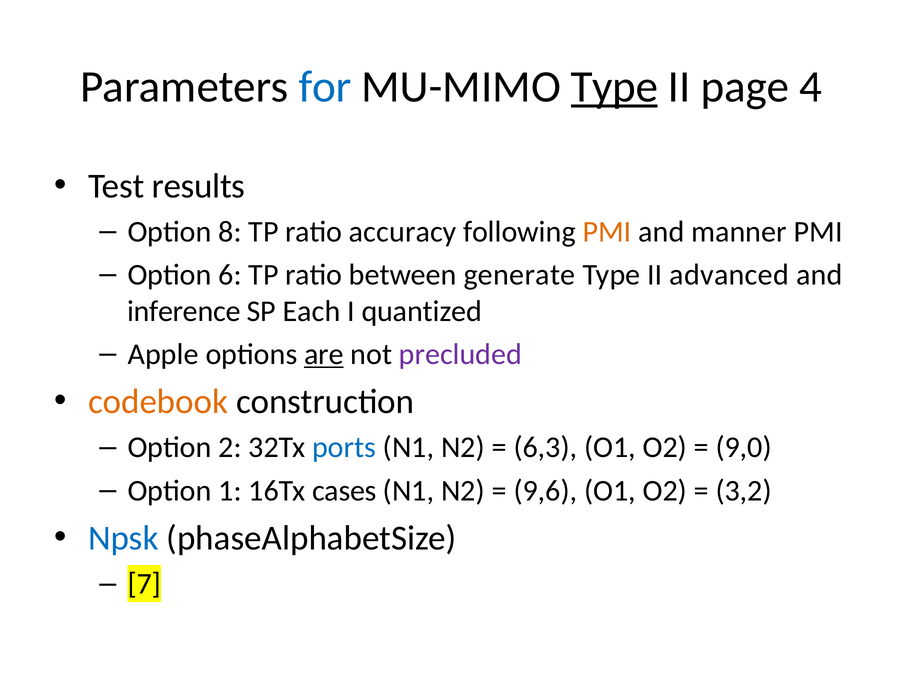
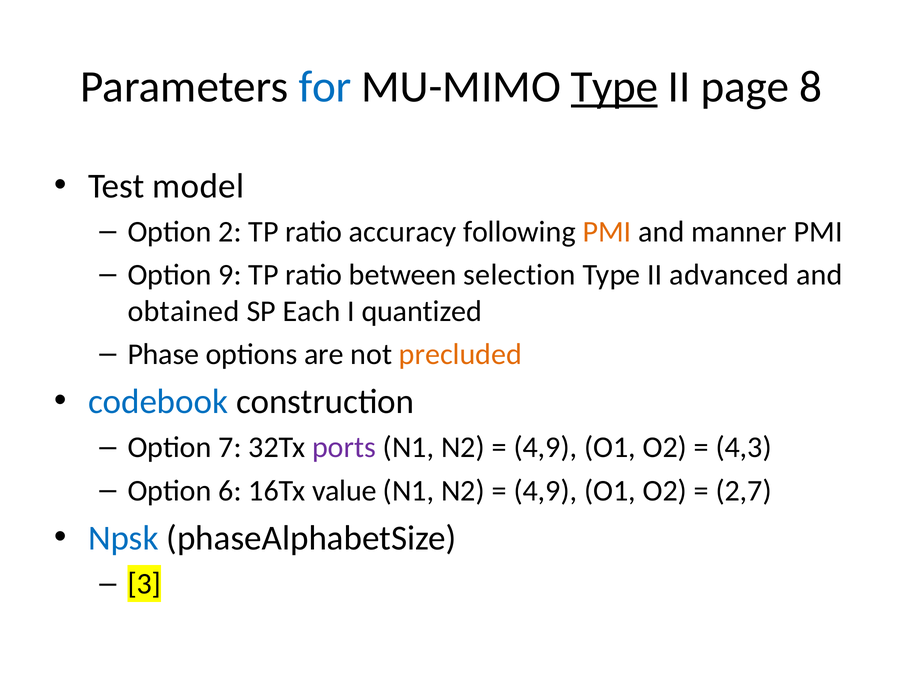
4: 4 -> 8 (811, 87)
results: results -> model (198, 186)
8: 8 -> 2 (230, 232)
6: 6 -> 9 (230, 275)
generate: generate -> selection (520, 275)
inference: inference -> obtained (183, 311)
Apple: Apple -> Phase (163, 354)
are underline: present -> none (324, 354)
precluded colour: purple -> orange (460, 354)
codebook colour: orange -> blue (158, 402)
2: 2 -> 7 (230, 448)
ports colour: blue -> purple (344, 448)
6,3: 6,3 -> 4,9 (545, 448)
9,0: 9,0 -> 4,3 (744, 448)
1: 1 -> 6 (230, 491)
cases: cases -> value (344, 491)
9,6: 9,6 -> 4,9 (545, 491)
3,2: 3,2 -> 2,7 (744, 491)
7: 7 -> 3 (144, 584)
